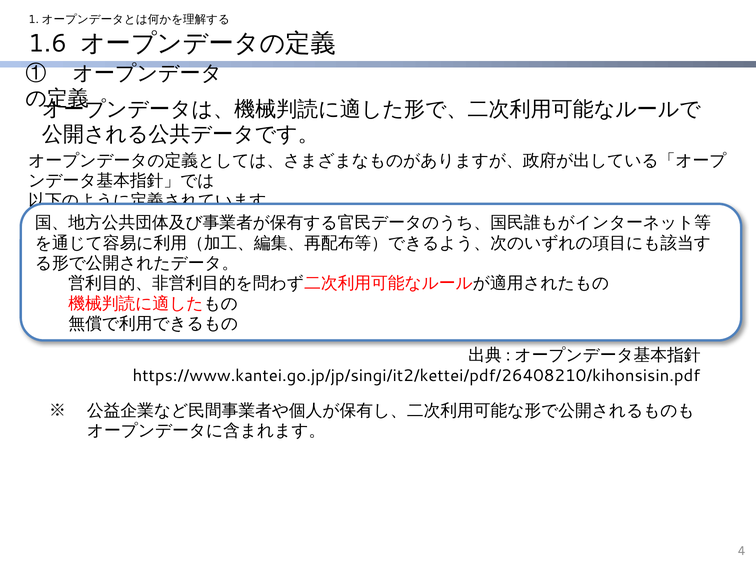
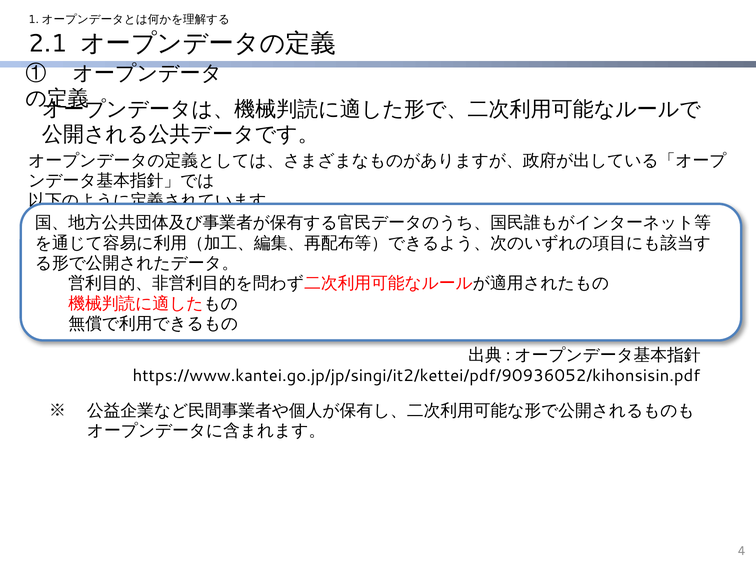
1.6: 1.6 -> 2.1 (48, 43)
https://www.kantei.go.jp/jp/singi/it2/kettei/pdf/26408210/kihonsisin.pdf: https://www.kantei.go.jp/jp/singi/it2/kettei/pdf/26408210/kihonsisin.pdf -> https://www.kantei.go.jp/jp/singi/it2/kettei/pdf/90936052/kihonsisin.pdf (416, 376)
